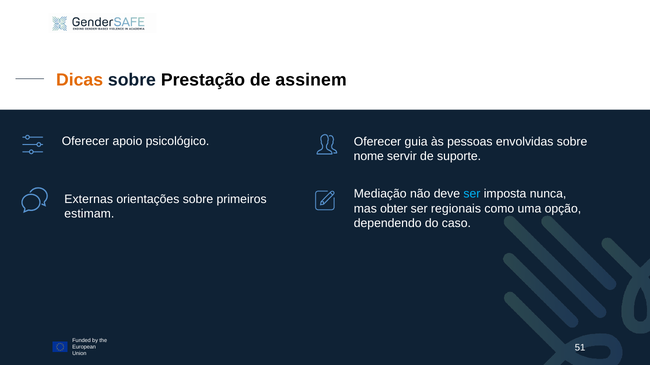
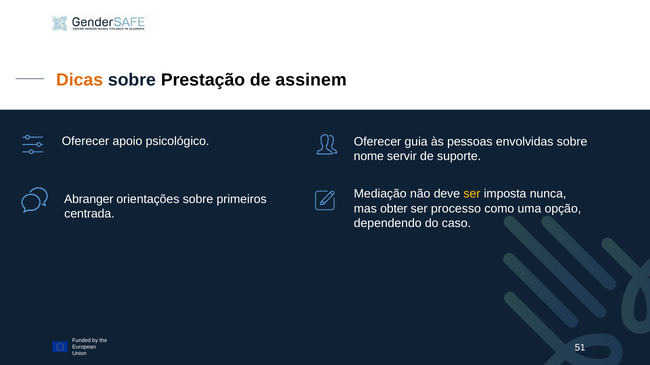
ser colour: light blue -> yellow (472, 194)
Externas: Externas -> Abranger (89, 199)
regionais: regionais -> processo (456, 209)
estimam: estimam -> centrada (89, 214)
